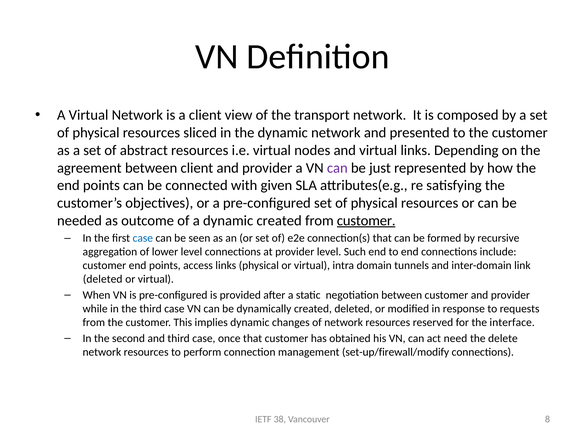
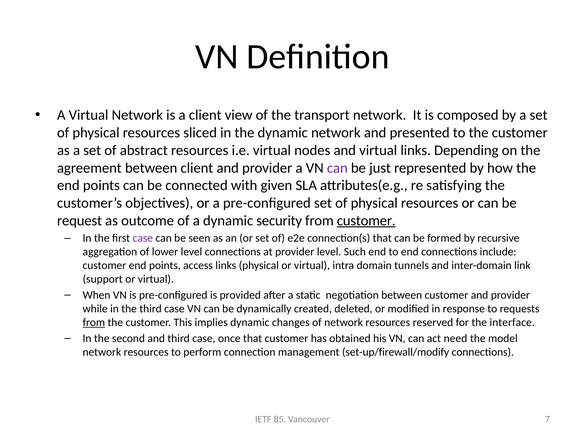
needed: needed -> request (80, 220)
dynamic created: created -> security (279, 220)
case colour: blue -> purple (143, 238)
deleted: deleted -> support (103, 279)
from underline: none -> present (94, 322)
delete: delete -> model (503, 338)
38: 38 -> 85 (280, 419)
8: 8 -> 7 (547, 419)
